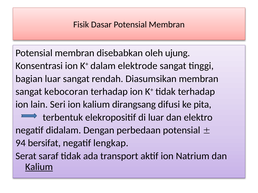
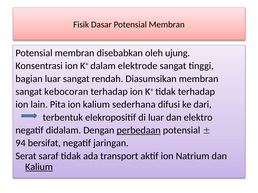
Seri: Seri -> Pita (58, 105)
dirangsang: dirangsang -> sederhana (134, 105)
pita: pita -> dari (202, 105)
perbedaan underline: none -> present (139, 131)
lengkap: lengkap -> jaringan (111, 143)
